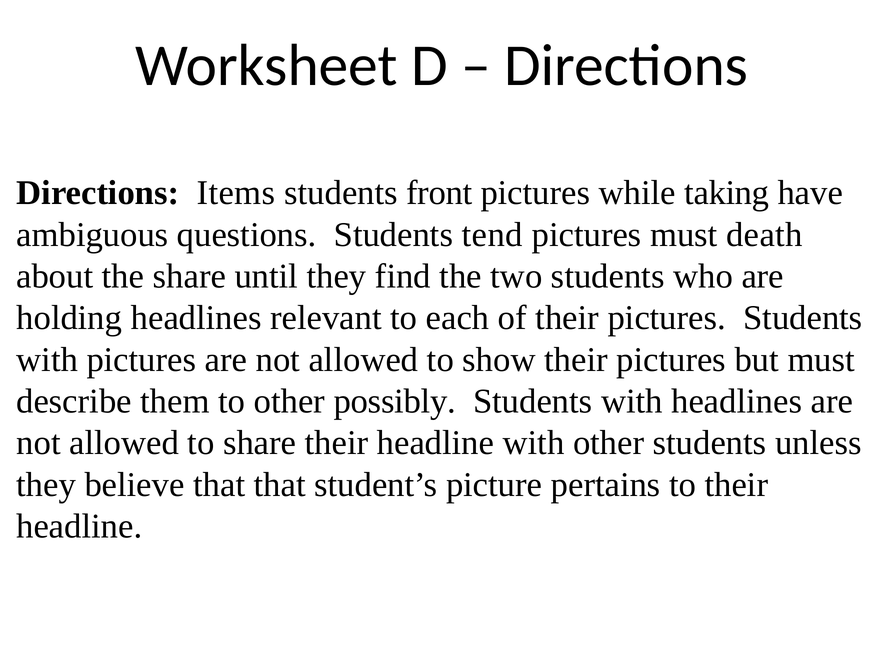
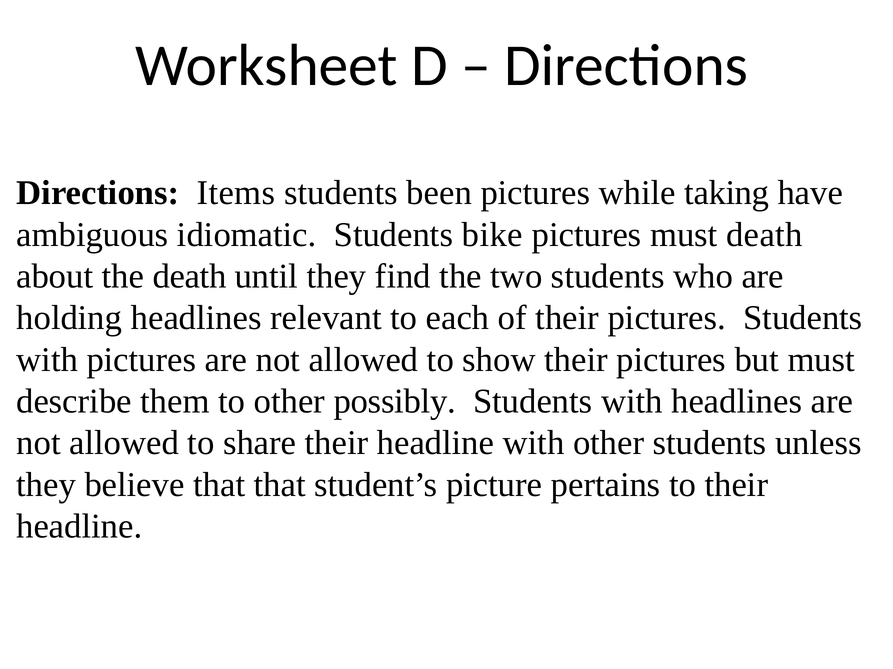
front: front -> been (439, 193)
questions: questions -> idiomatic (247, 235)
tend: tend -> bike (492, 235)
the share: share -> death (190, 277)
